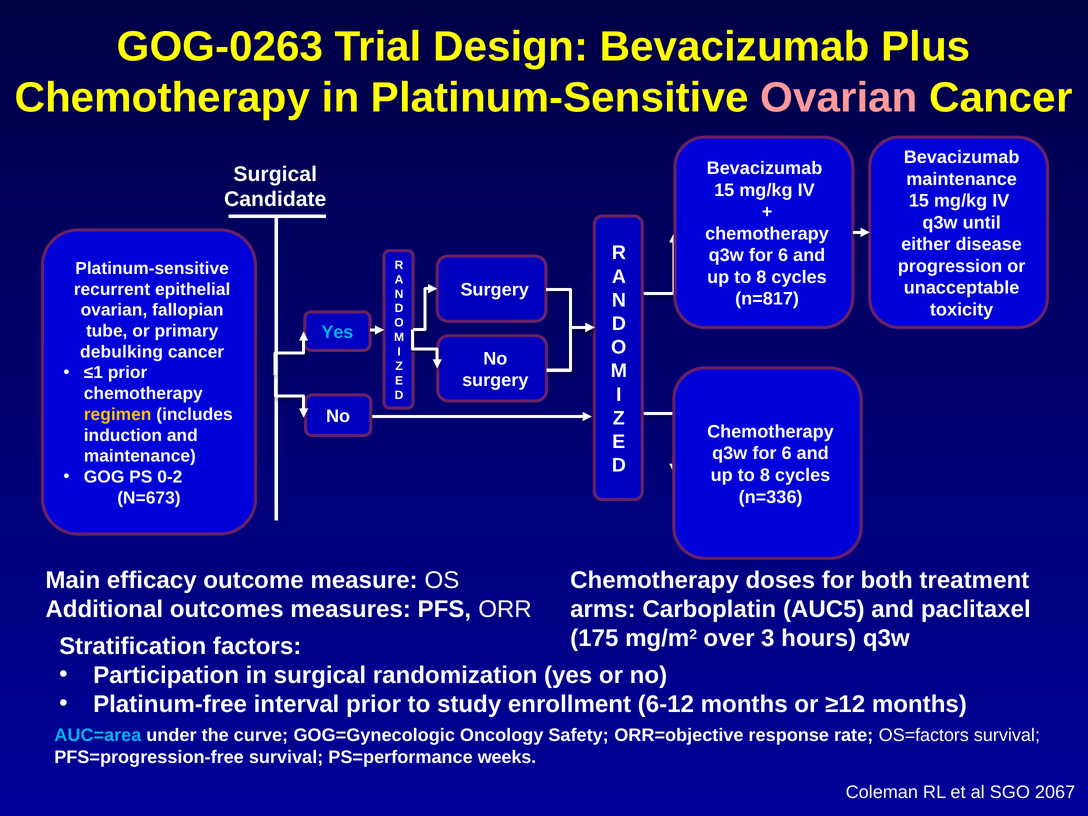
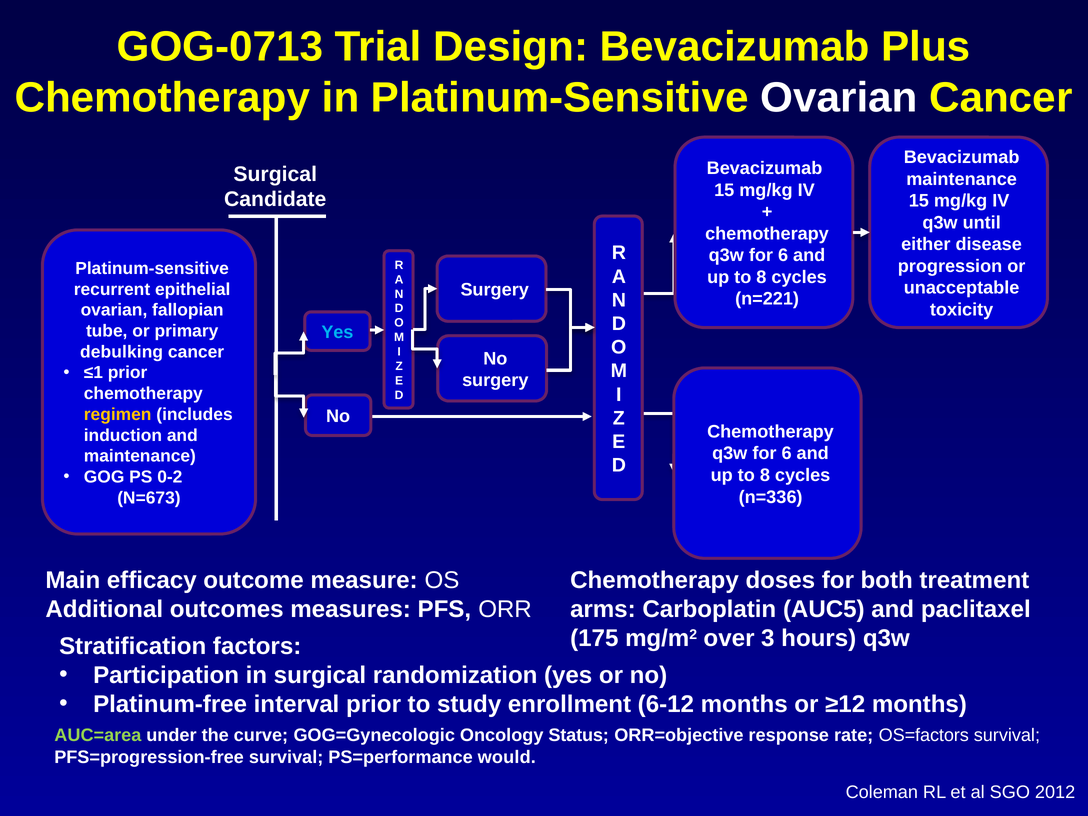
GOG-0263: GOG-0263 -> GOG-0713 (220, 47)
Ovarian colour: pink -> white (839, 98)
n=817: n=817 -> n=221 (767, 299)
AUC=area colour: light blue -> light green (98, 735)
Safety: Safety -> Status (579, 735)
weeks: weeks -> would (507, 757)
2067: 2067 -> 2012 (1055, 792)
